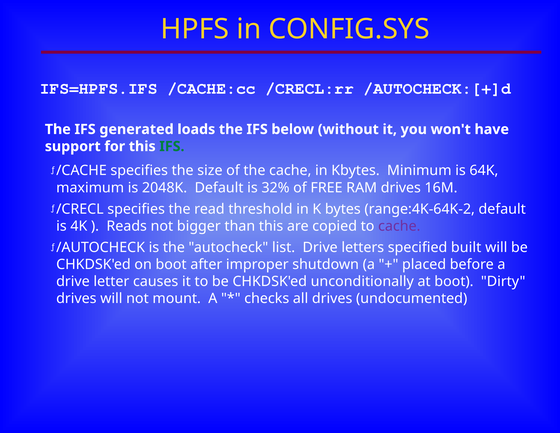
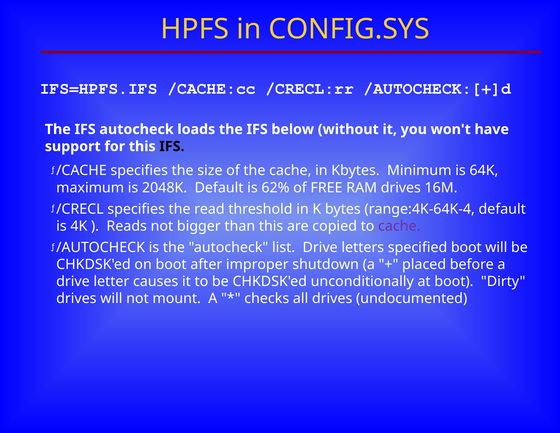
IFS generated: generated -> autocheck (137, 129)
IFS colour: green -> black (172, 146)
32%: 32% -> 62% (275, 188)
range:4K-64K-2: range:4K-64K-2 -> range:4K-64K-4 (420, 209)
specified built: built -> boot (466, 247)
